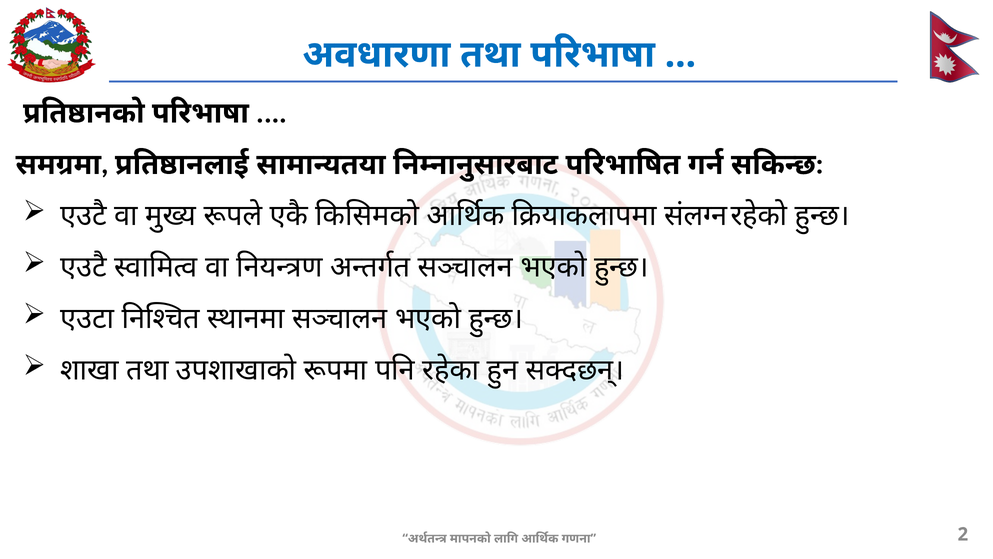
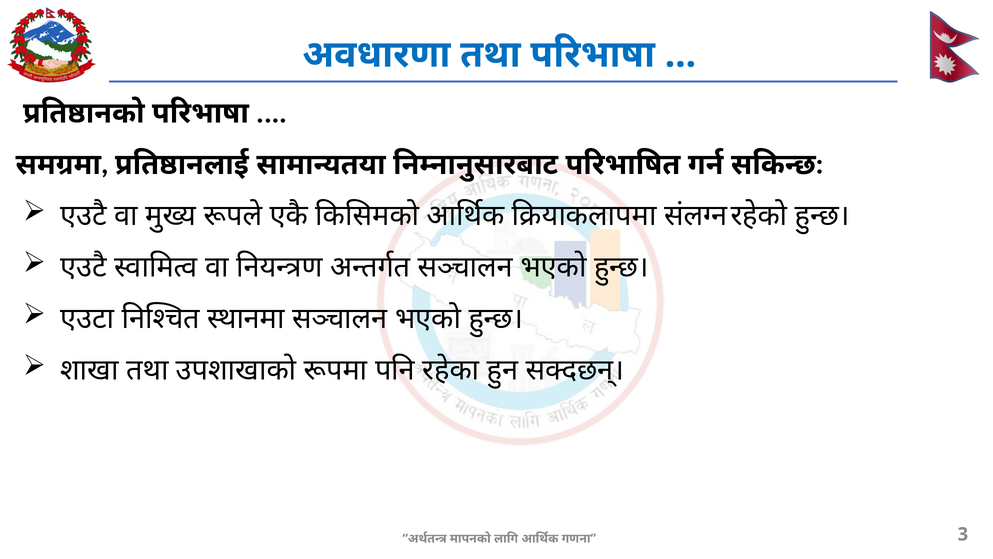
2: 2 -> 3 (963, 534)
